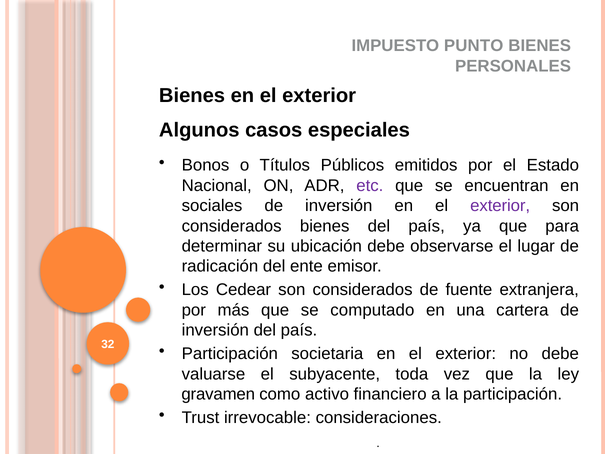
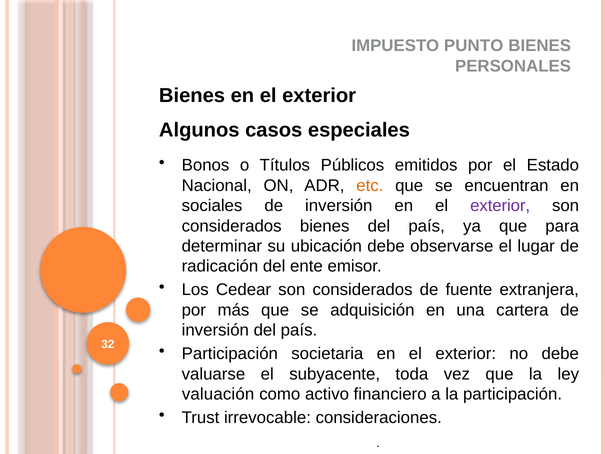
etc colour: purple -> orange (370, 186)
computado: computado -> adquisición (372, 310)
gravamen: gravamen -> valuación (218, 394)
